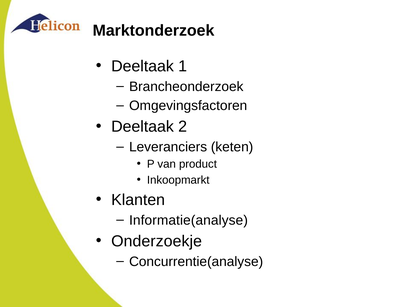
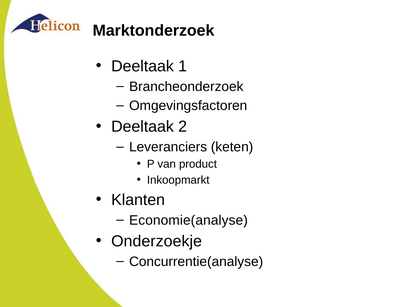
Informatie(analyse: Informatie(analyse -> Economie(analyse (188, 220)
